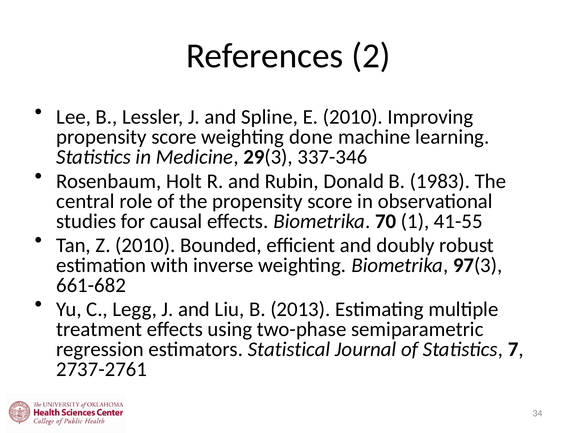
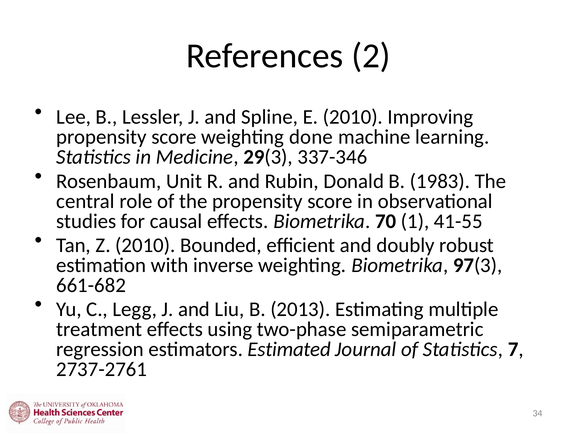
Holt: Holt -> Unit (184, 181)
Statistical: Statistical -> Estimated (289, 349)
